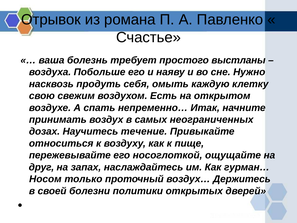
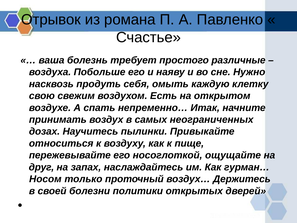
выстланы: выстланы -> различные (238, 60)
течение: течение -> пылинки (144, 131)
